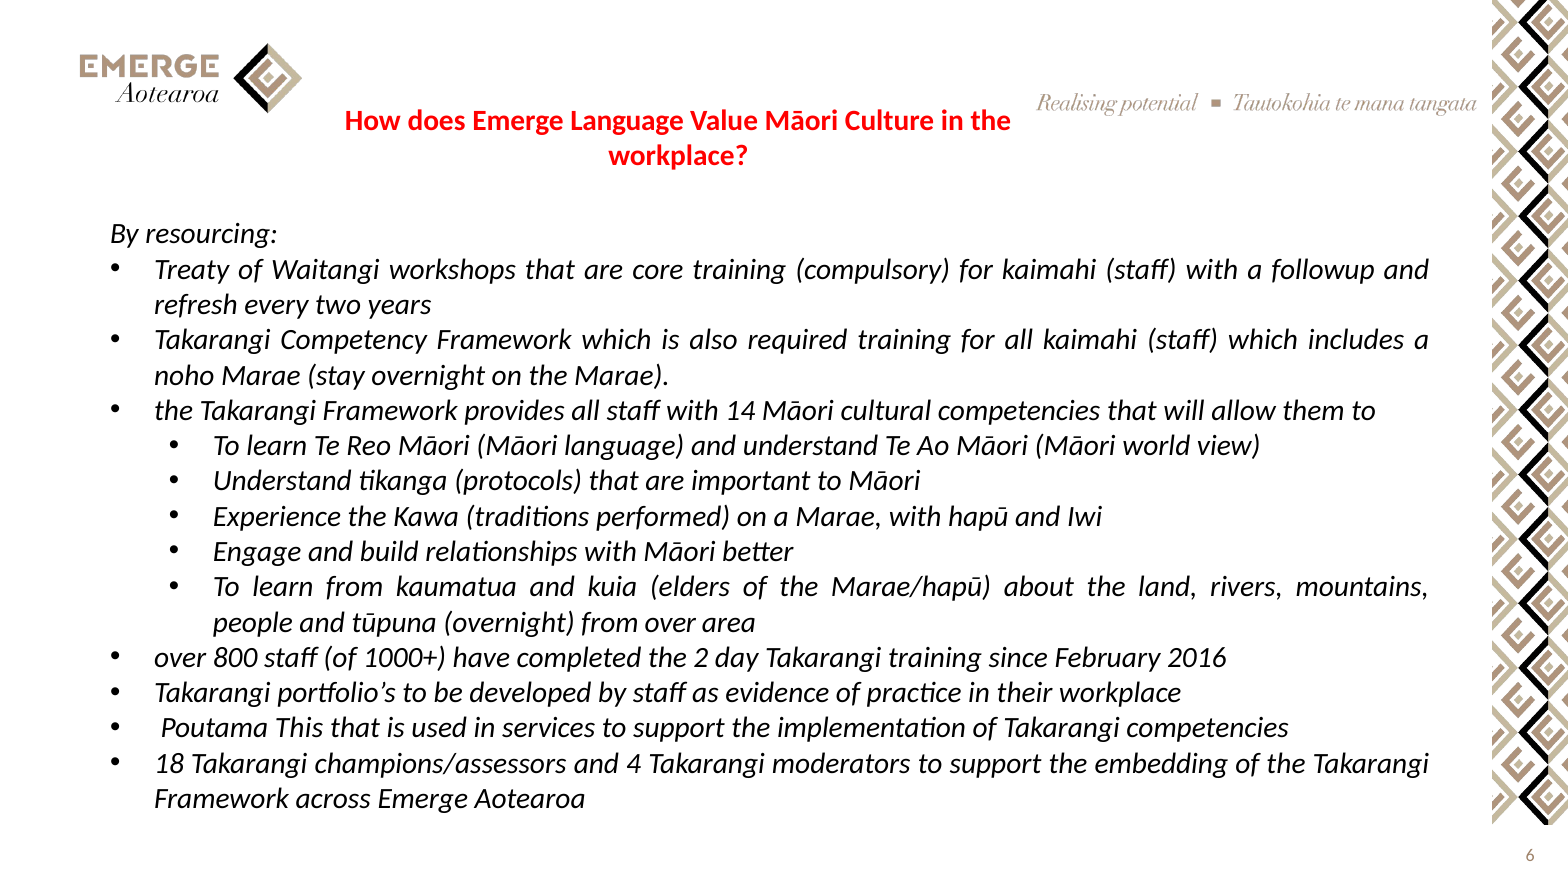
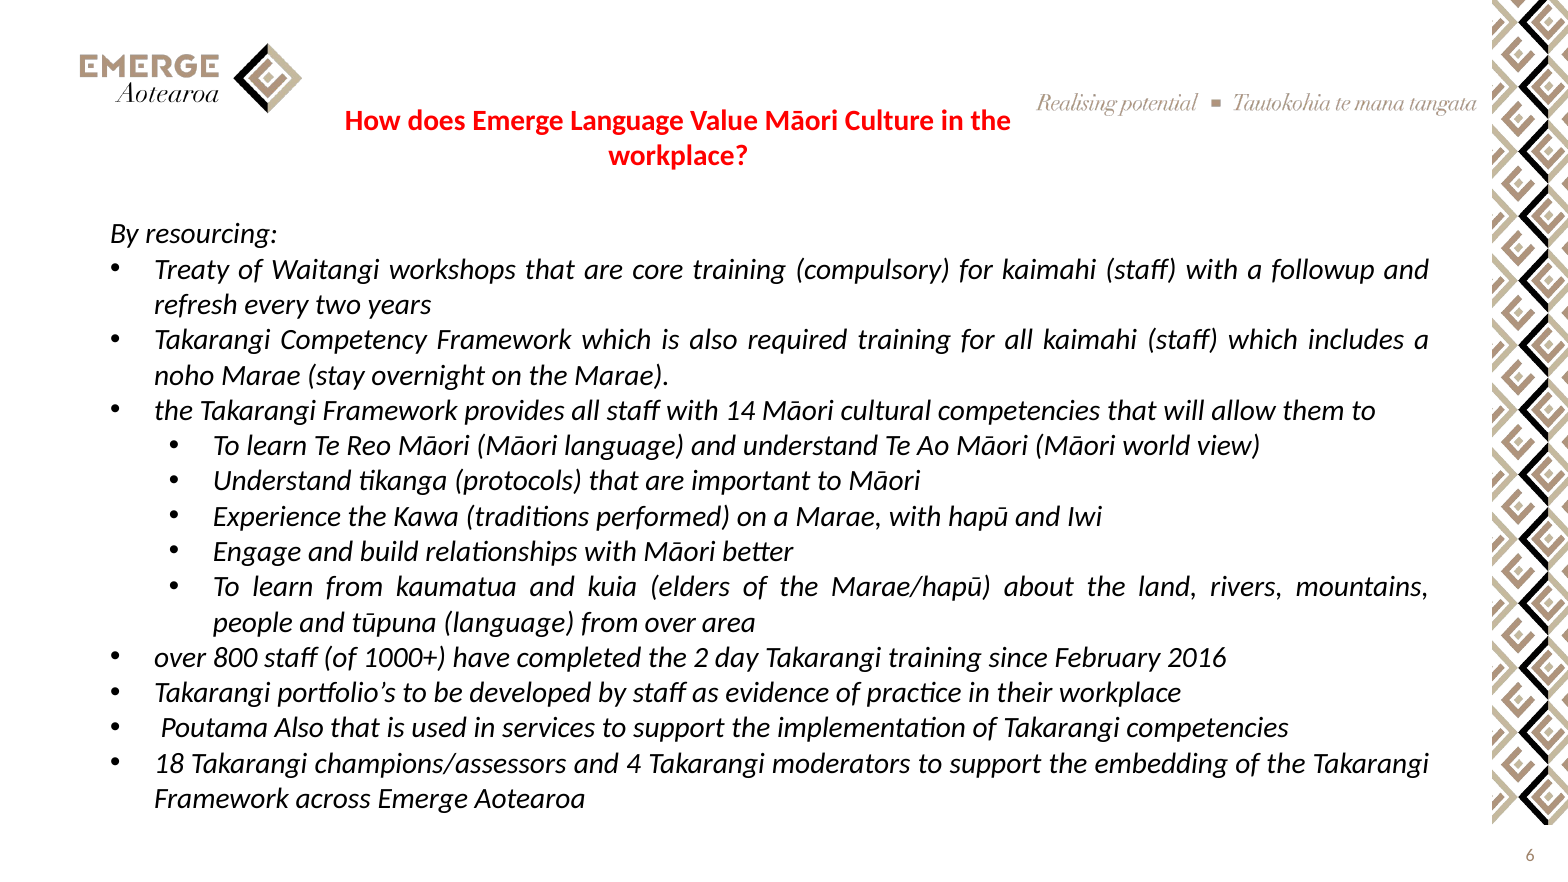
tūpuna overnight: overnight -> language (509, 622)
Poutama This: This -> Also (299, 728)
